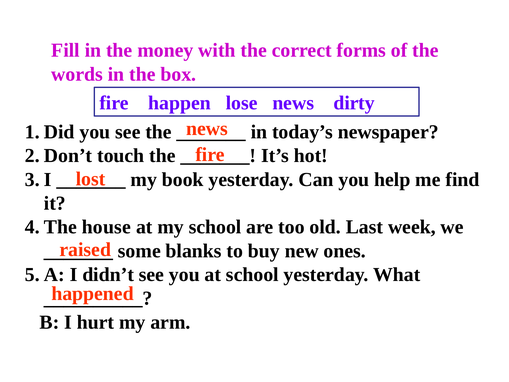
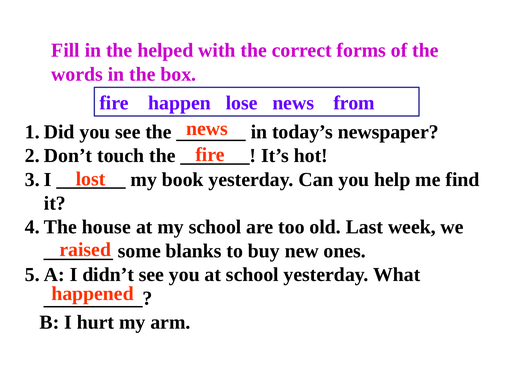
money: money -> helped (165, 50)
dirty: dirty -> from (354, 103)
